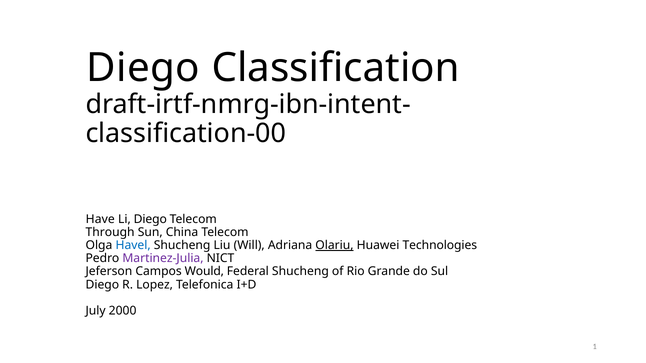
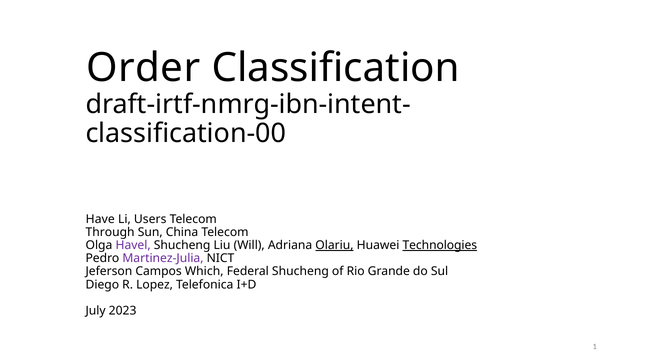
Diego: Diego -> Order (143, 68)
Li Diego: Diego -> Users (150, 219)
Havel colour: blue -> purple (133, 246)
Technologies underline: none -> present (440, 246)
Would: Would -> Which (204, 272)
2000: 2000 -> 2023 (123, 311)
